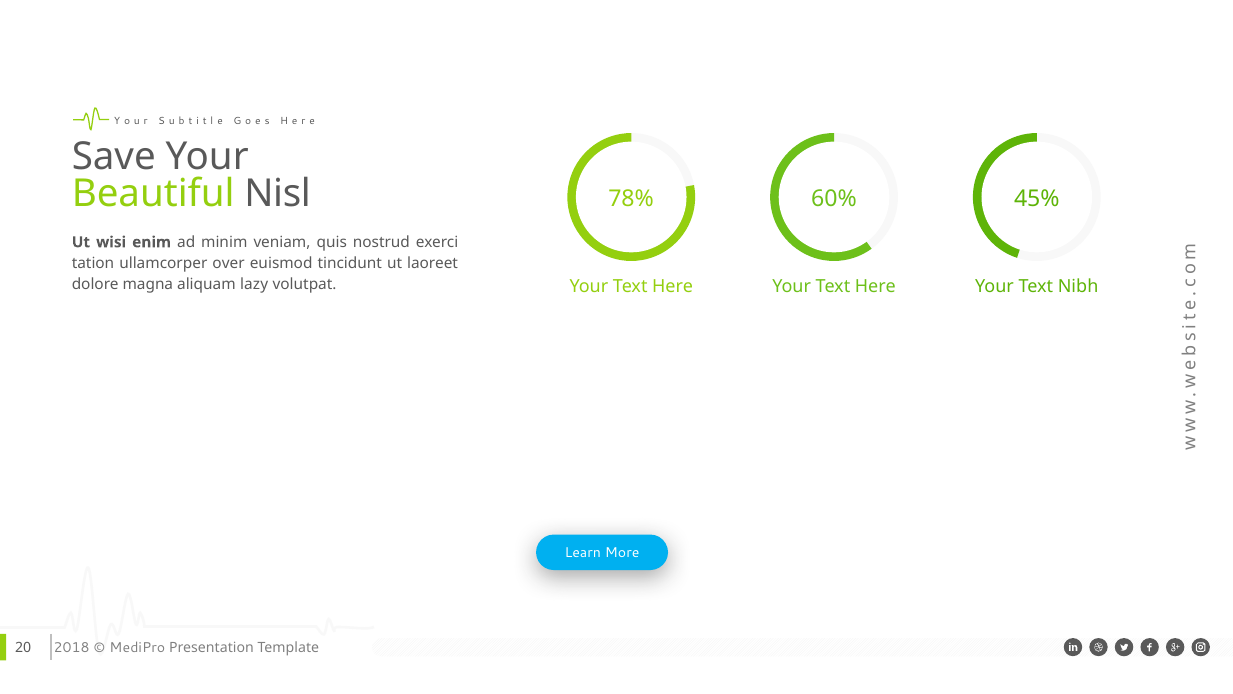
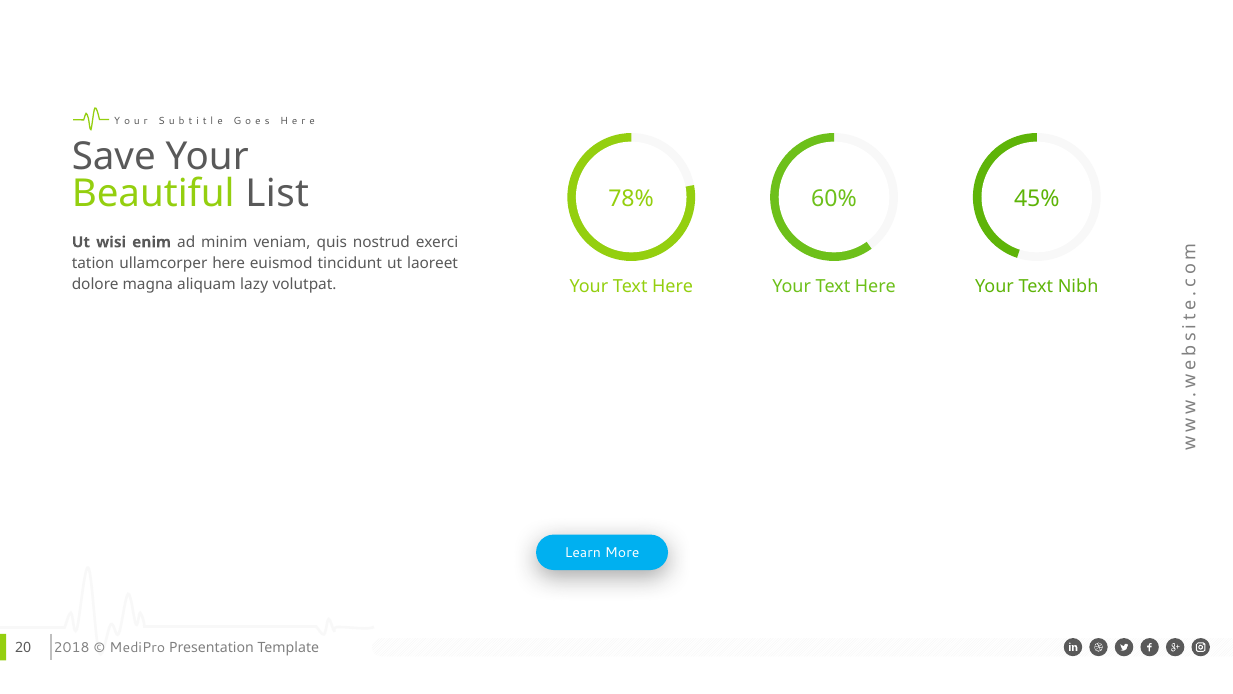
Nisl: Nisl -> List (277, 194)
ullamcorper over: over -> here (229, 263)
